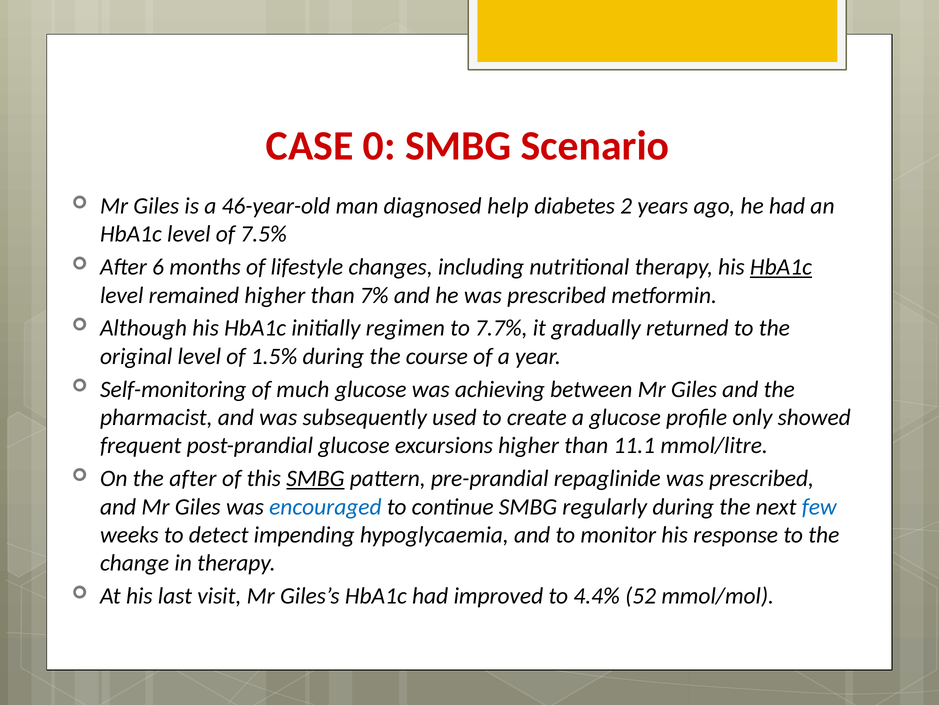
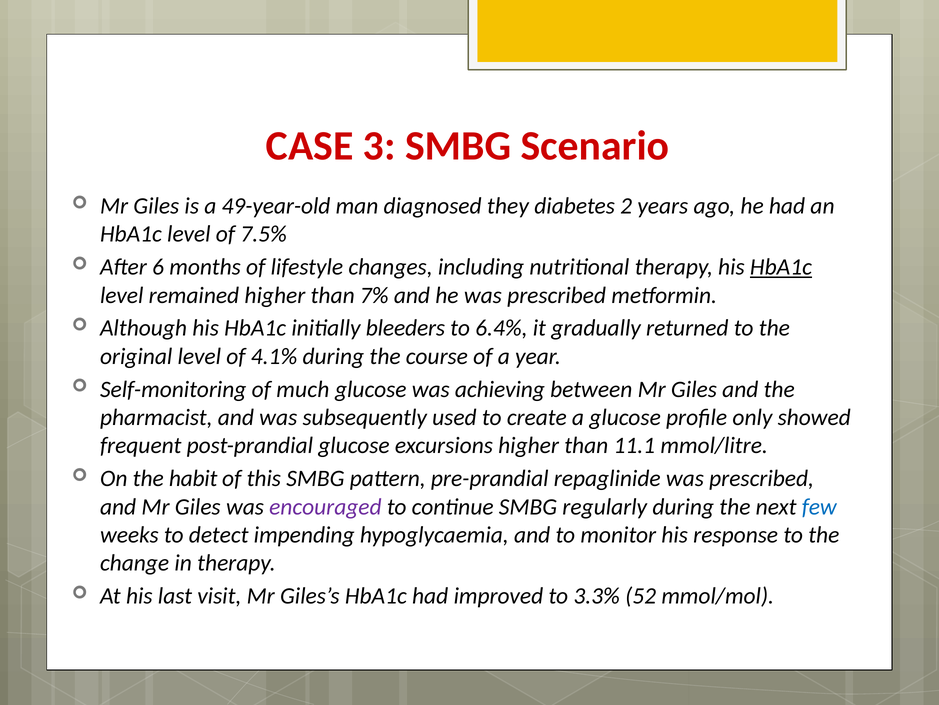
0: 0 -> 3 (379, 146)
46-year-old: 46-year-old -> 49-year-old (276, 206)
help: help -> they (508, 206)
regimen: regimen -> bleeders (405, 328)
7.7%: 7.7% -> 6.4% (501, 328)
1.5%: 1.5% -> 4.1% (274, 356)
the after: after -> habit (193, 478)
SMBG underline: present -> none (315, 478)
encouraged colour: blue -> purple (325, 506)
4.4%: 4.4% -> 3.3% (597, 595)
